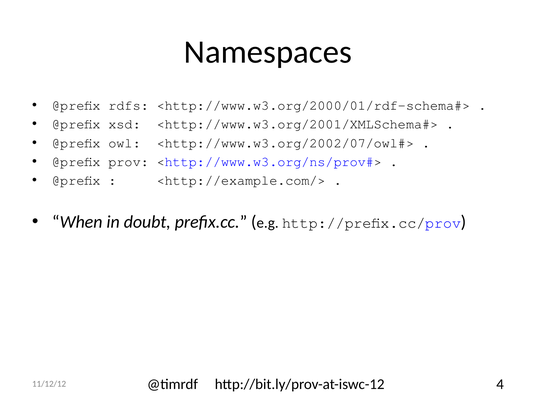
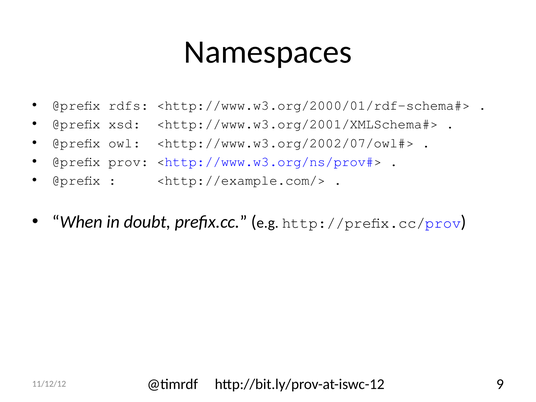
4: 4 -> 9 (500, 384)
